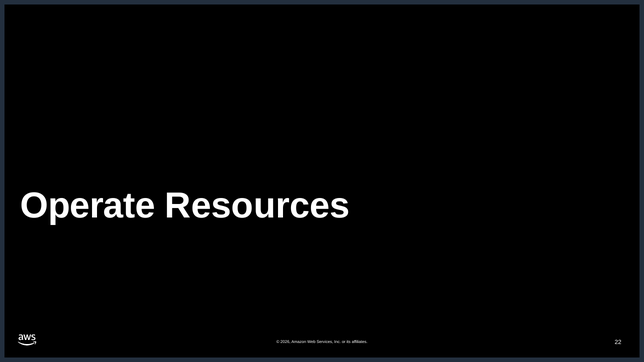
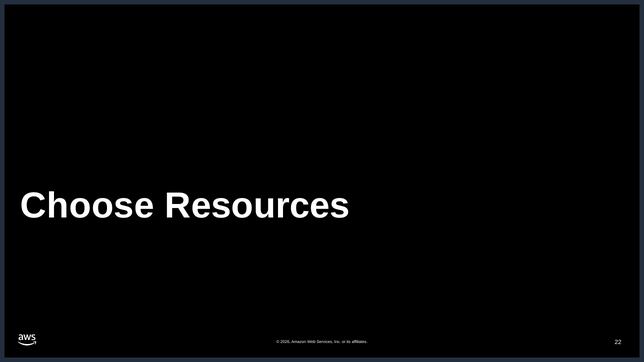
Operate: Operate -> Choose (87, 206)
